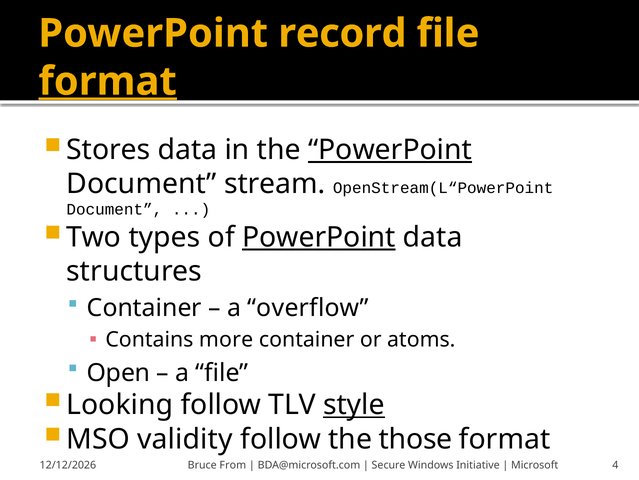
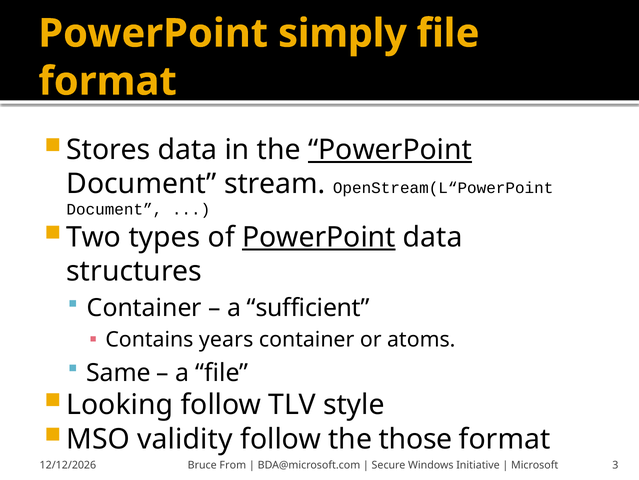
record: record -> simply (342, 33)
format underline: present -> none (108, 81)
overflow: overflow -> sufficient (308, 308)
more: more -> years (226, 339)
Open: Open -> Same (118, 372)
style underline: present -> none (354, 404)
4: 4 -> 3 (615, 464)
